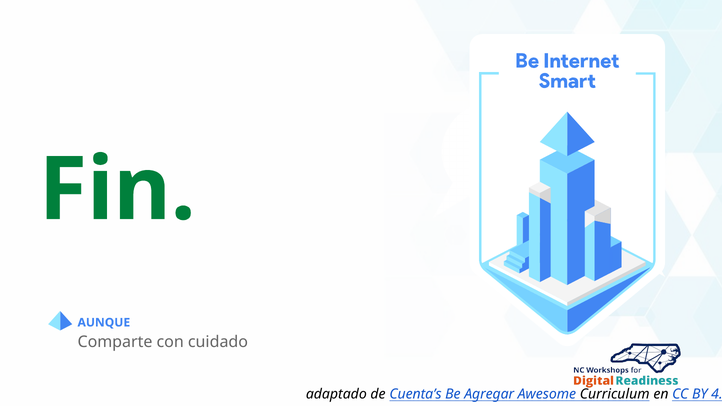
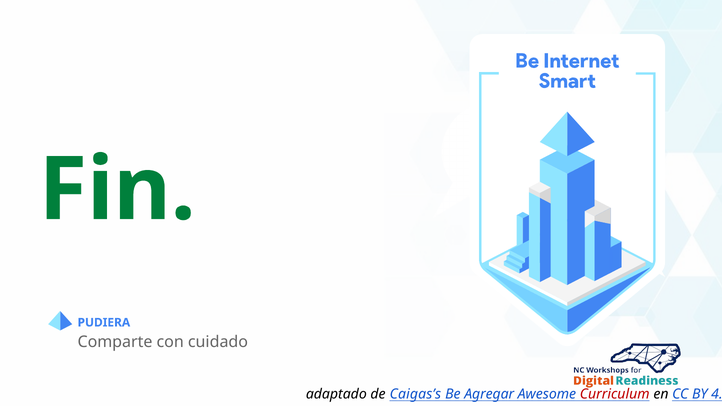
AUNQUE: AUNQUE -> PUDIERA (104, 323)
Cuenta’s: Cuenta’s -> Caigas’s (415, 394)
Curriculum colour: black -> red (615, 394)
